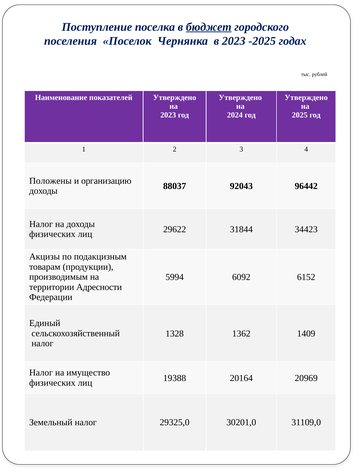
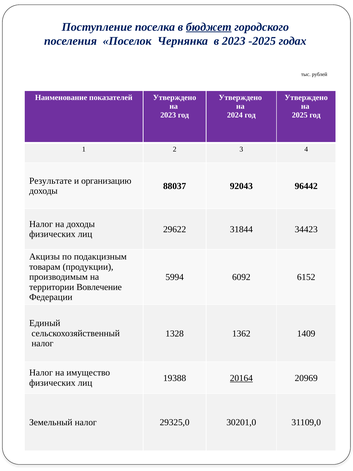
Положены: Положены -> Результате (51, 181)
Адресности: Адресности -> Вовлечение (99, 287)
20164 underline: none -> present (241, 378)
